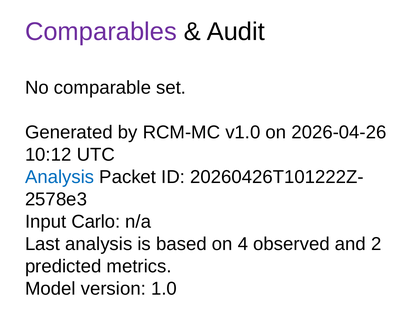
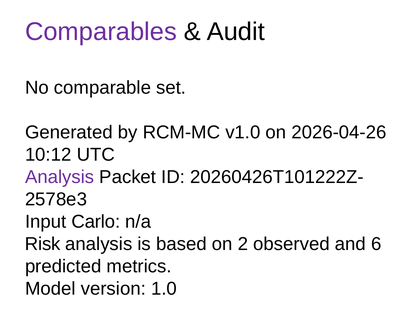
Analysis colour: blue -> purple (60, 177)
Last: Last -> Risk (43, 244)
4: 4 -> 2 (243, 244)
2: 2 -> 6 (376, 244)
